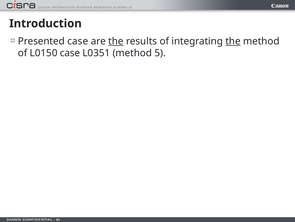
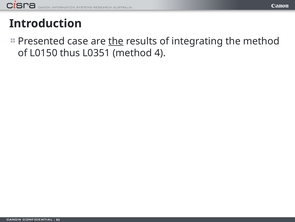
the underline: present -> none (233, 41)
L0150 case: case -> thus (70, 53)
5: 5 -> 4 (160, 53)
